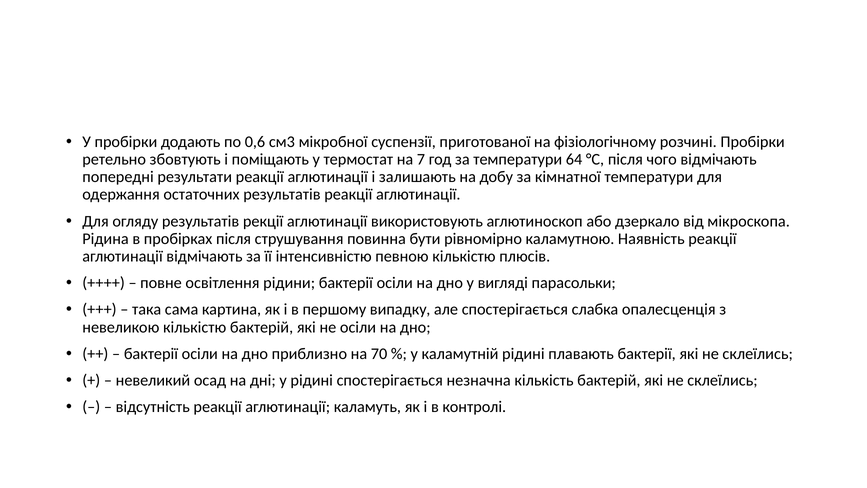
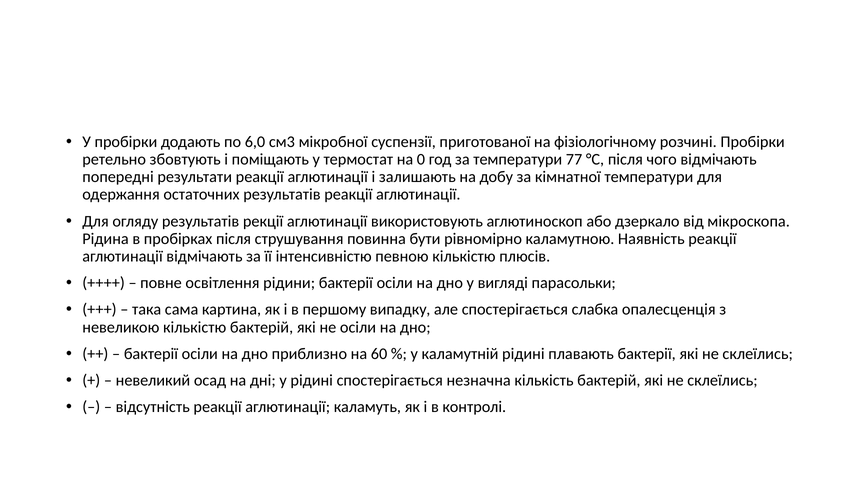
0,6: 0,6 -> 6,0 (255, 142)
7: 7 -> 0 (421, 159)
64: 64 -> 77 (574, 159)
70: 70 -> 60 (379, 354)
